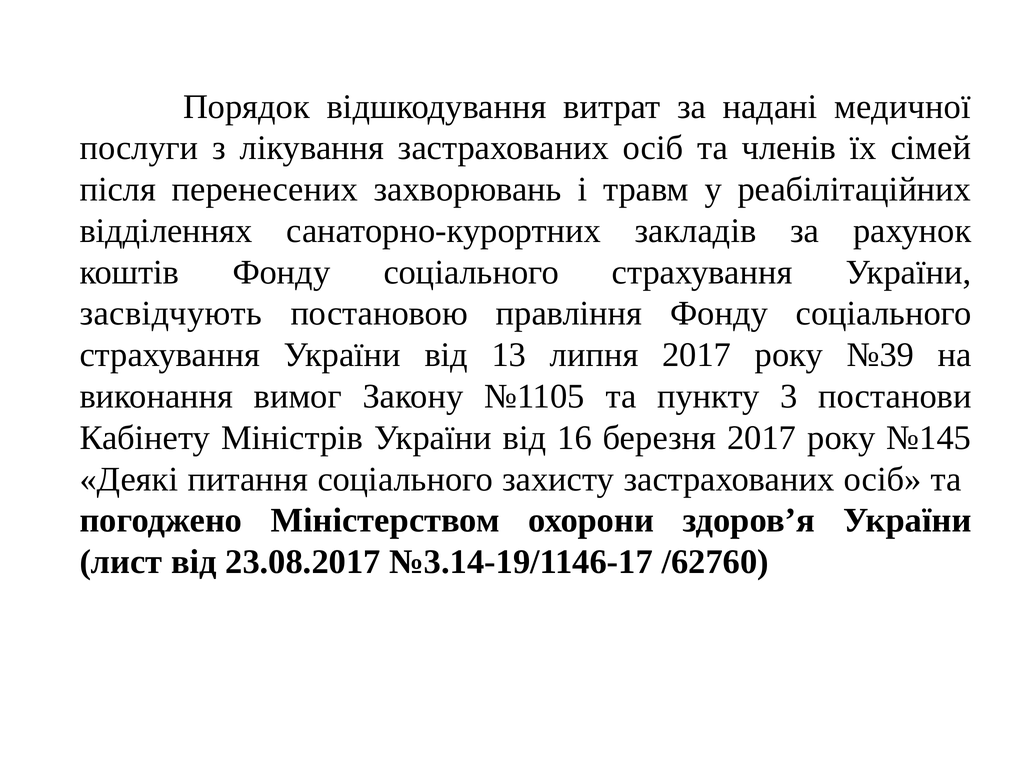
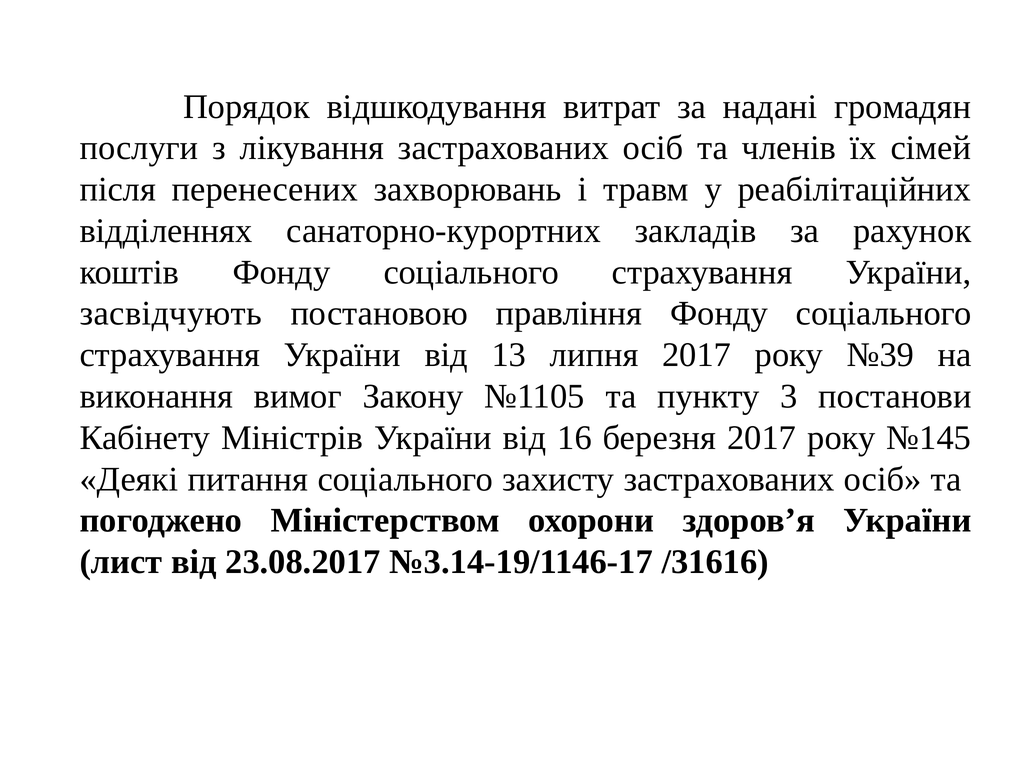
медичної: медичної -> громадян (903, 107)
/62760: /62760 -> /31616 (715, 562)
